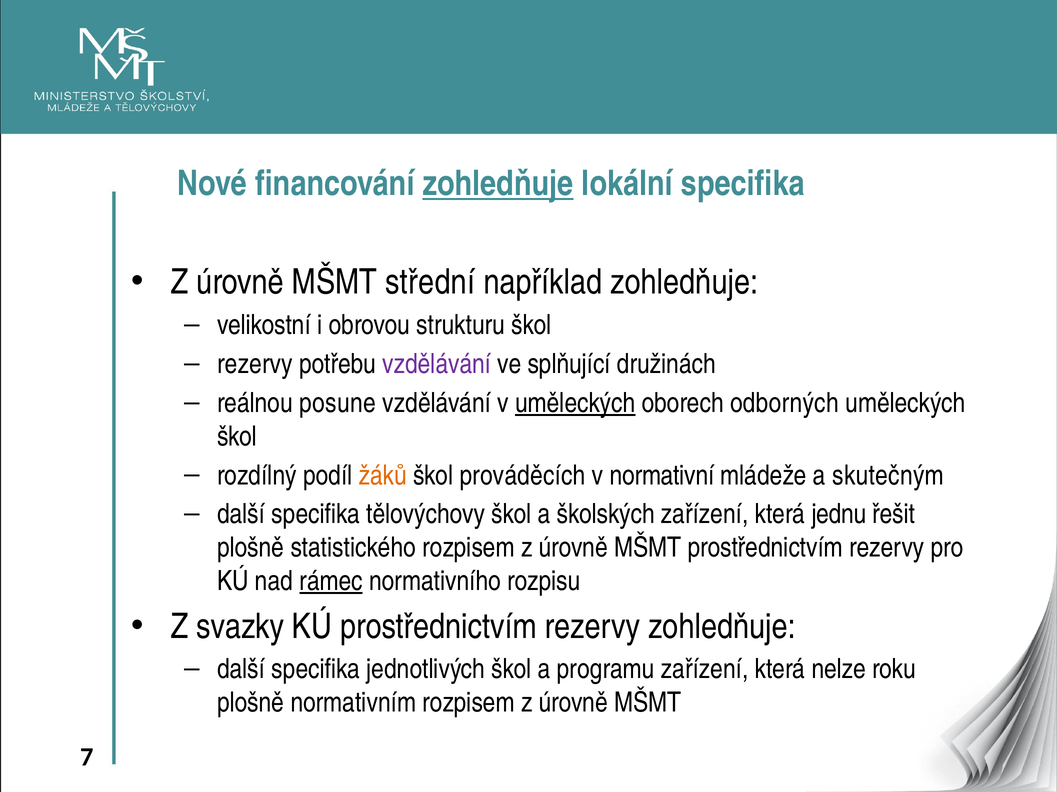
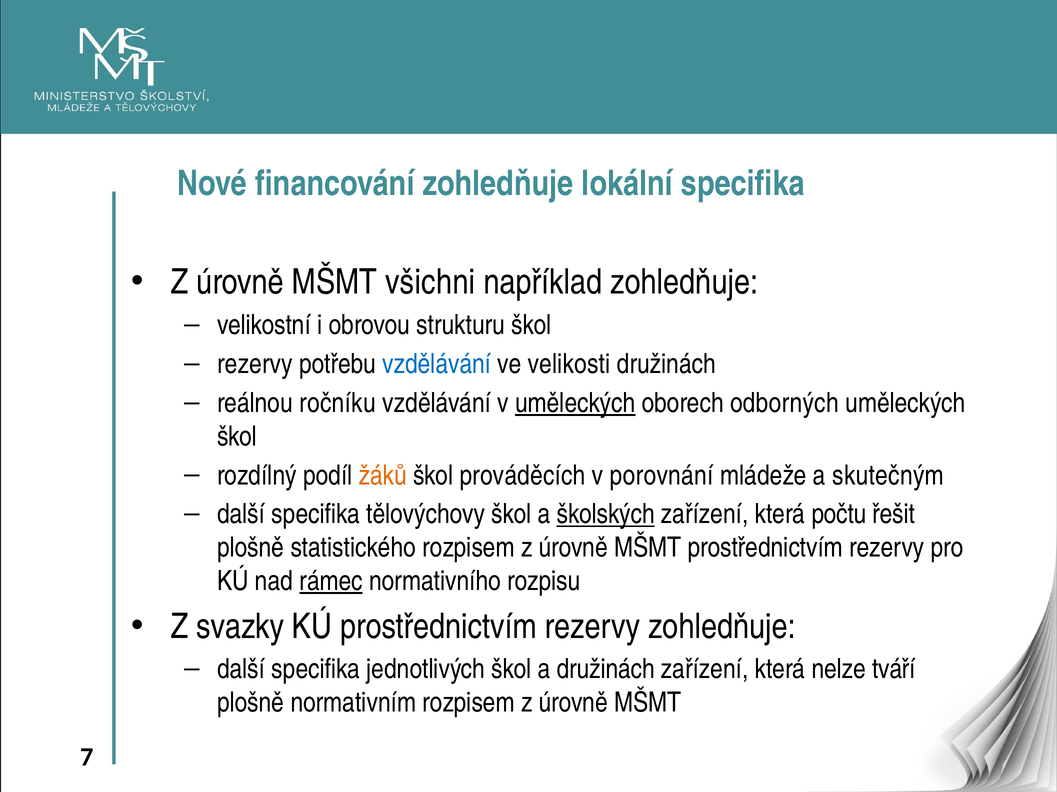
zohledňuje underline: present -> none (498, 184)
střední: střední -> všichni (430, 282)
vzdělávání colour: purple -> blue (437, 364)
splňující: splňující -> velikosti (569, 364)
posune: posune -> ročníku (338, 403)
normativní: normativní -> porovnání (662, 476)
školských underline: none -> present (606, 515)
jednu: jednu -> počtu (839, 515)
a programu: programu -> družinách (606, 670)
roku: roku -> tváří (894, 670)
